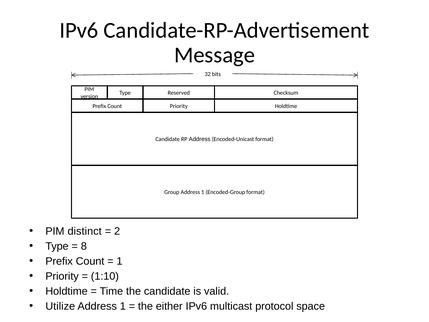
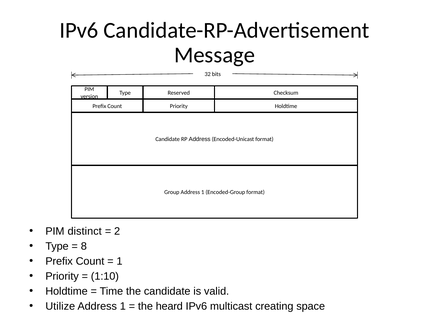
either: either -> heard (169, 306)
protocol: protocol -> creating (274, 306)
